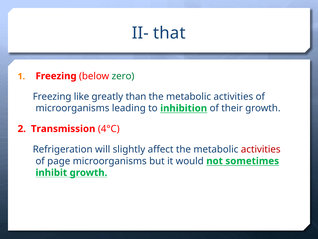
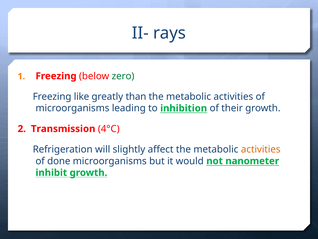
that: that -> rays (170, 33)
activities colour: red -> orange (261, 149)
page: page -> done (59, 161)
sometimes: sometimes -> nanometer (252, 161)
